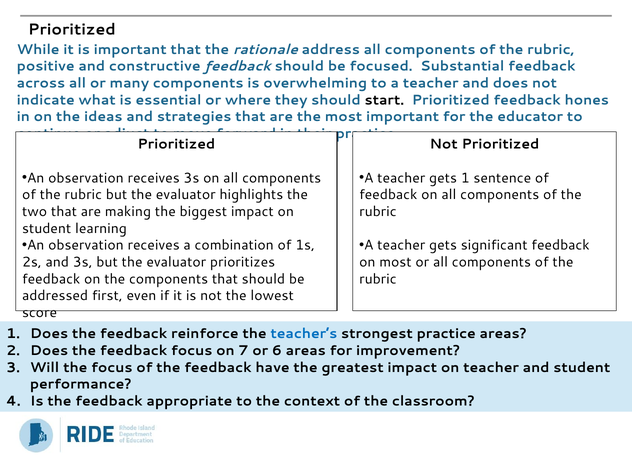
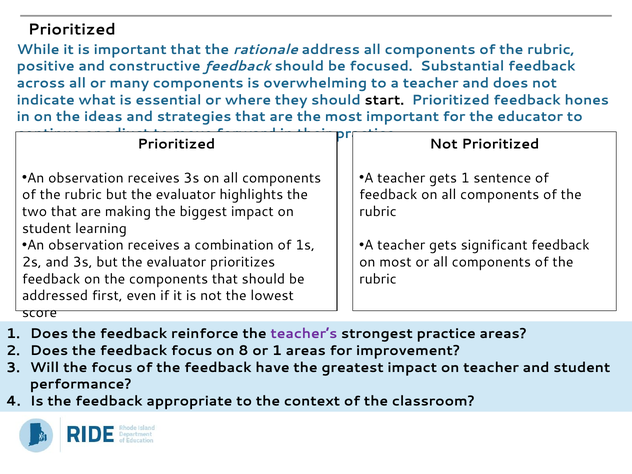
teacher’s colour: blue -> purple (304, 334)
7: 7 -> 8 (243, 351)
or 6: 6 -> 1 (277, 351)
